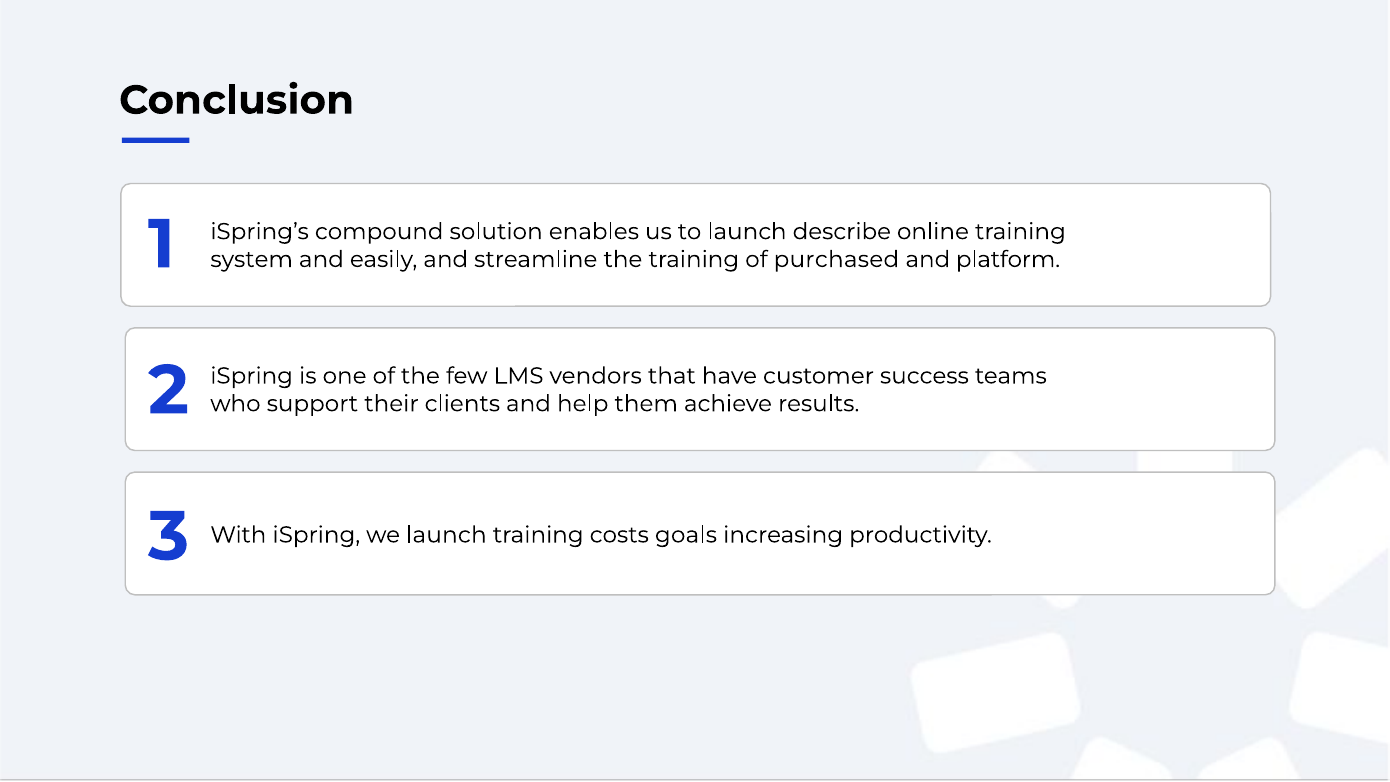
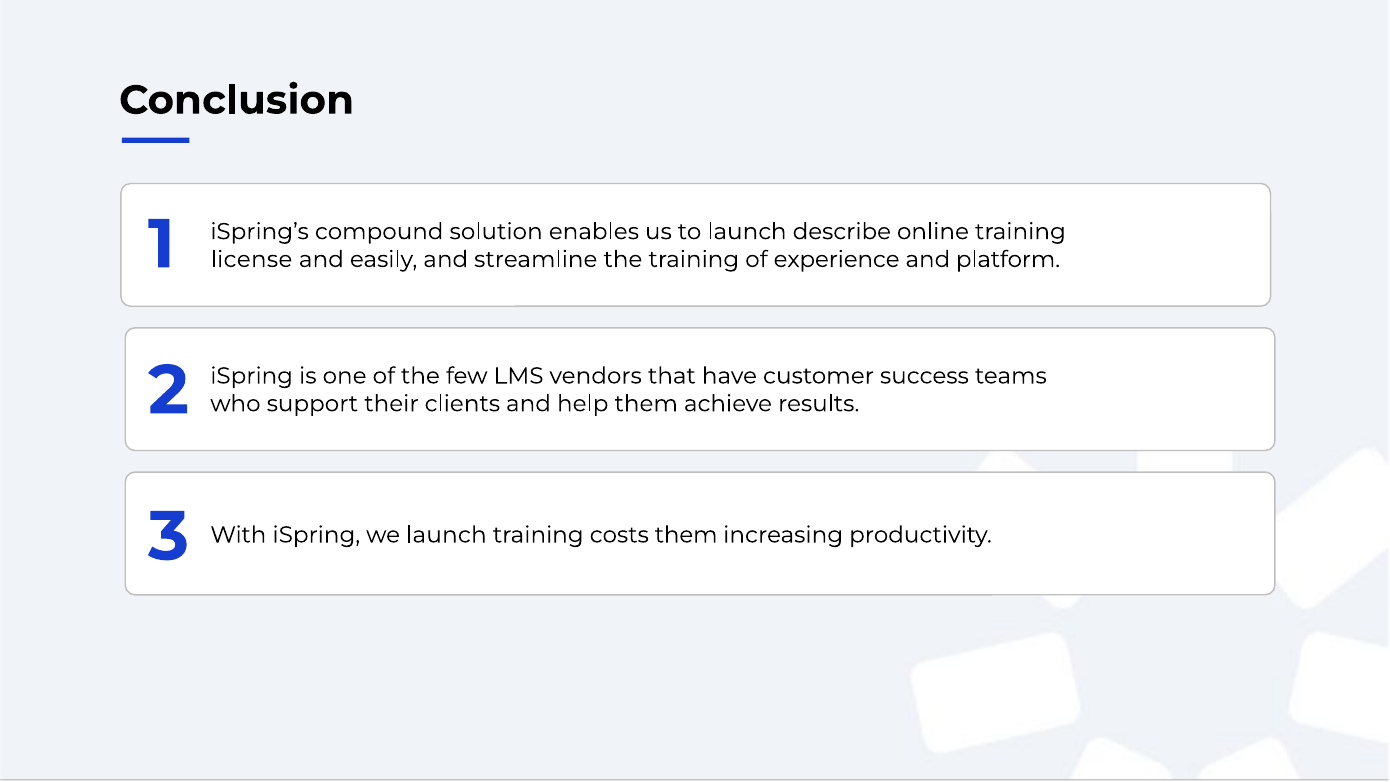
system: system -> license (251, 259)
purchased: purchased -> experience (837, 259)
costs goals: goals -> them (686, 535)
